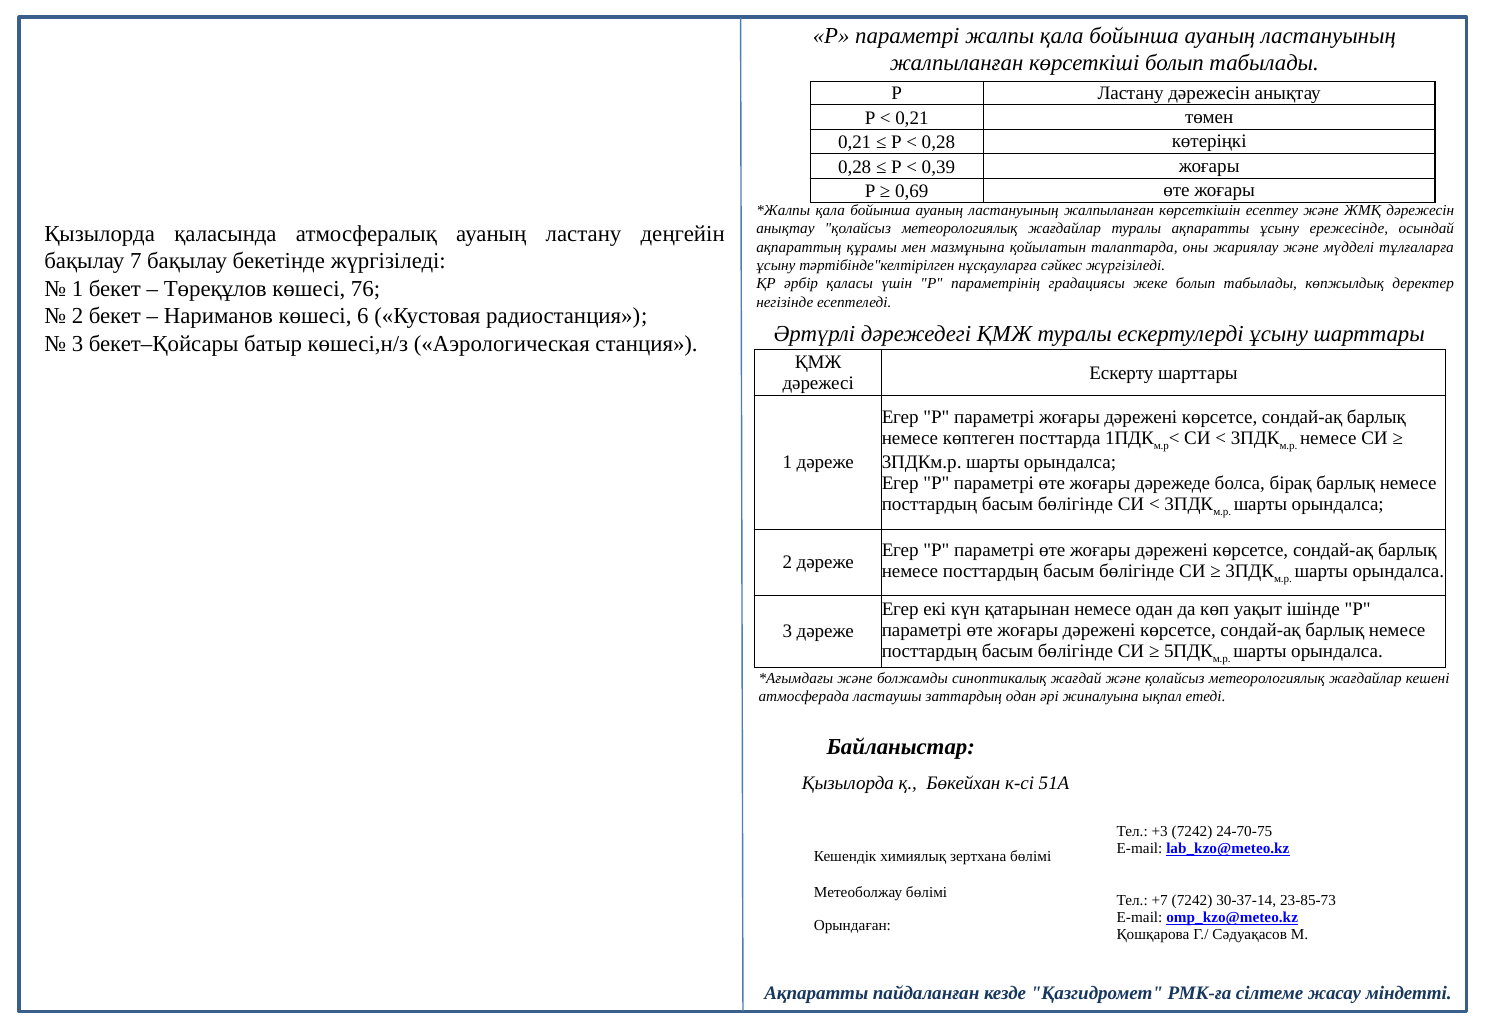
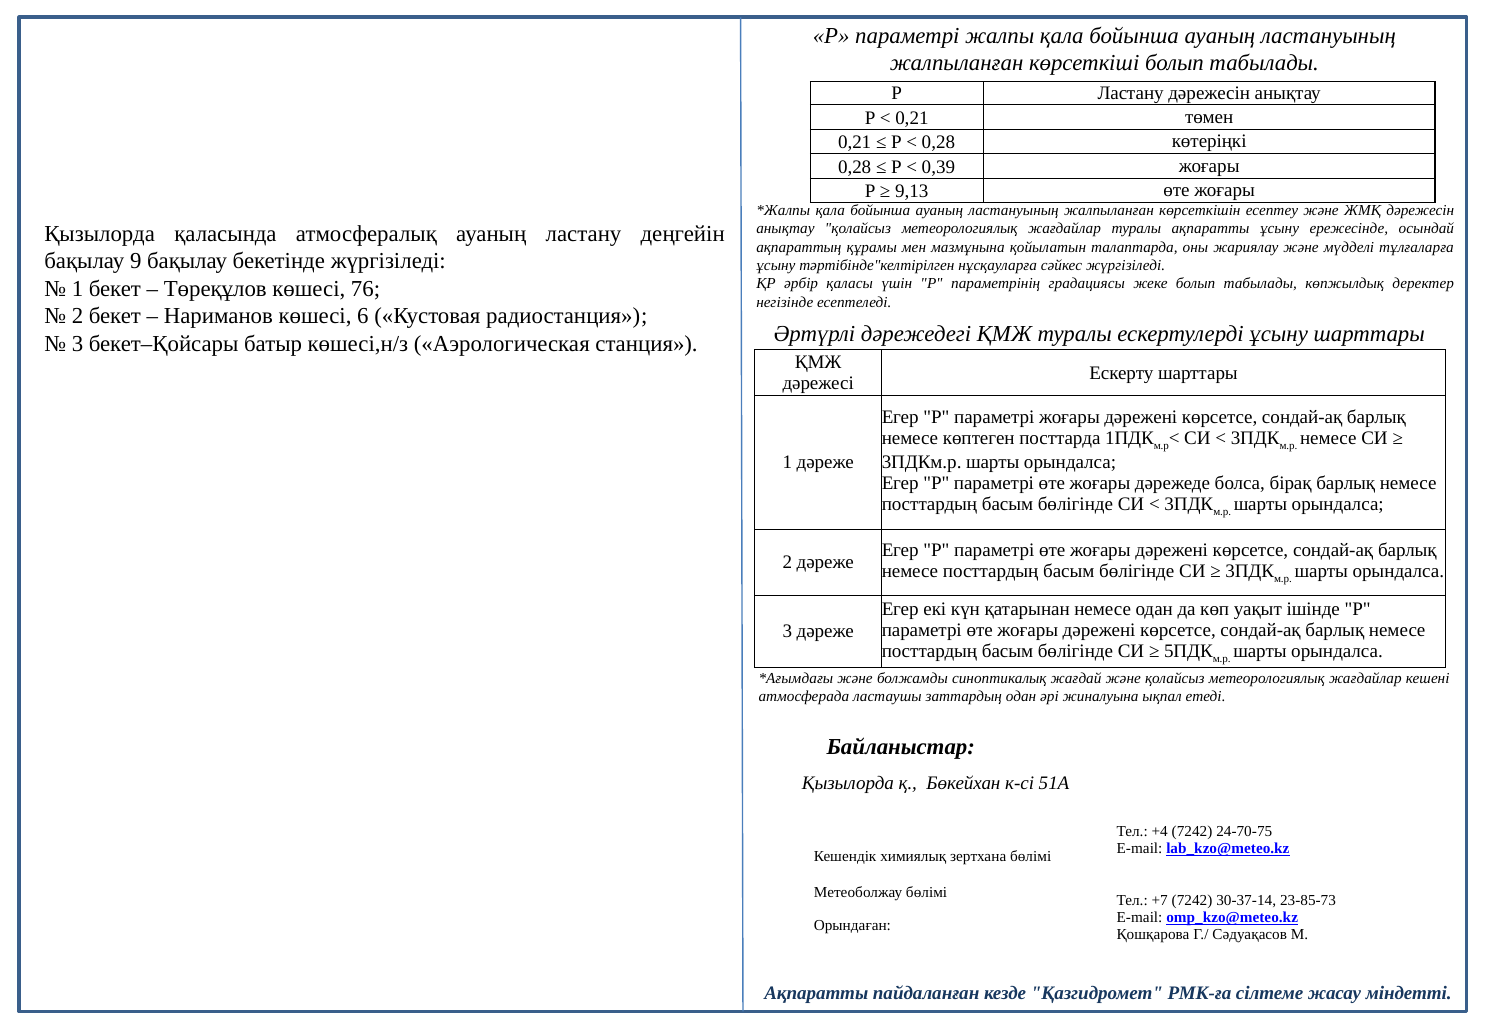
0,69: 0,69 -> 9,13 (912, 191)
7: 7 -> 9 (136, 261)
+3: +3 -> +4 (1160, 831)
